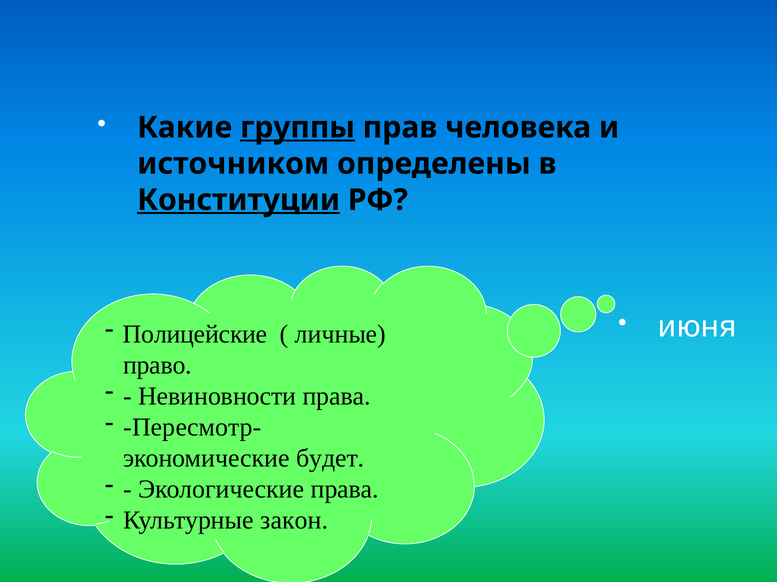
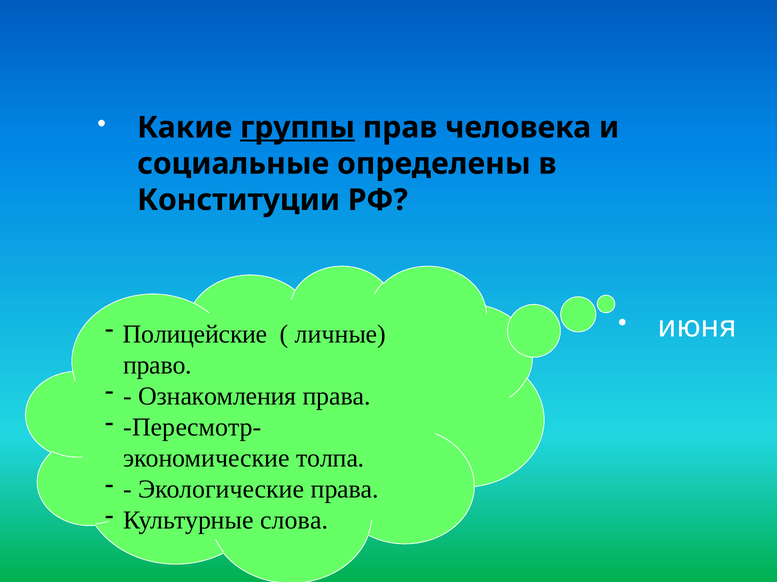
источником: источником -> социальные (233, 164)
Конституции underline: present -> none (239, 200)
Невиновности: Невиновности -> Ознакомления (217, 397)
будет: будет -> толпа (330, 459)
закон: закон -> слова (294, 521)
